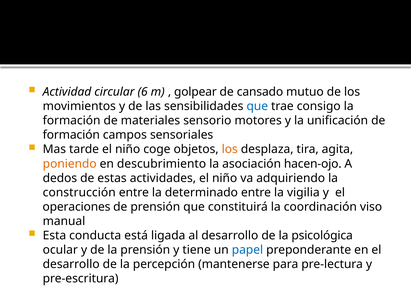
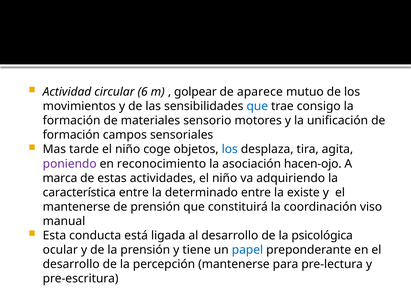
cansado: cansado -> aparece (260, 92)
los colour: orange -> blue (230, 149)
poniendo colour: orange -> purple (70, 164)
descubrimiento: descubrimiento -> reconocimiento (162, 164)
dedos: dedos -> marca (60, 178)
construcción: construcción -> característica (79, 193)
vigilia: vigilia -> existe (303, 193)
operaciones: operaciones -> mantenerse (76, 207)
